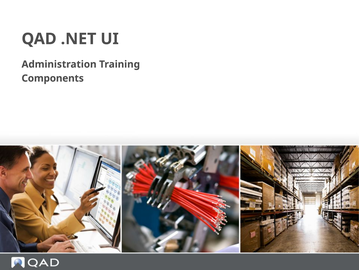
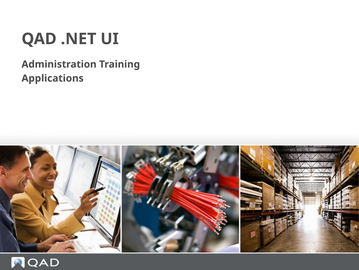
Components: Components -> Applications (53, 78)
